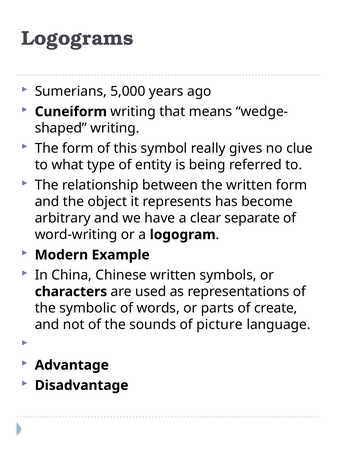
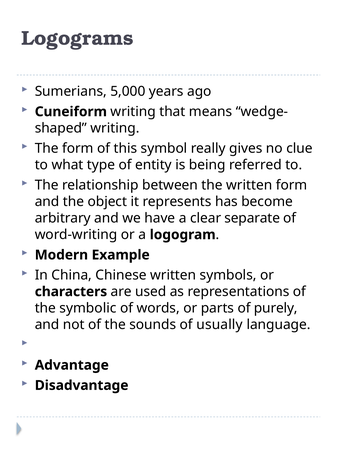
create: create -> purely (276, 308)
picture: picture -> usually (220, 324)
